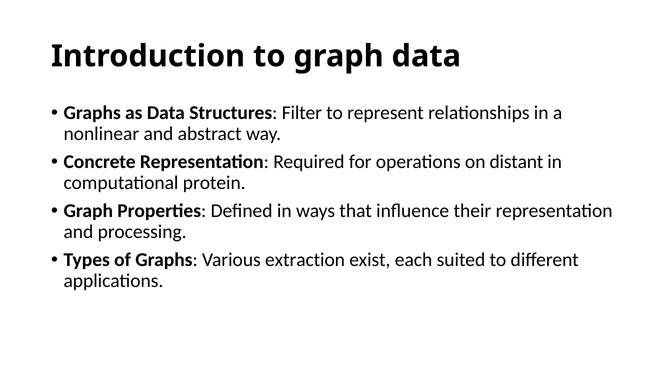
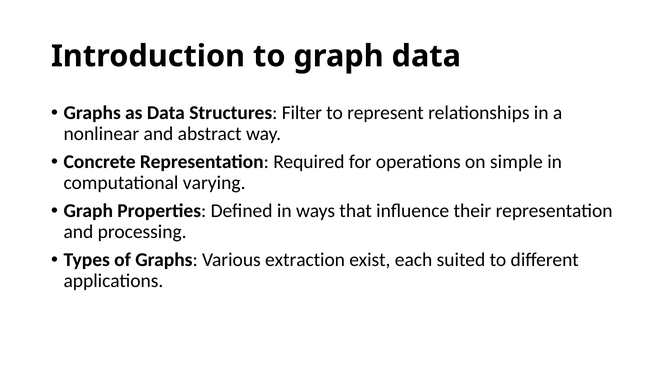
distant: distant -> simple (516, 162)
protein: protein -> varying (214, 183)
